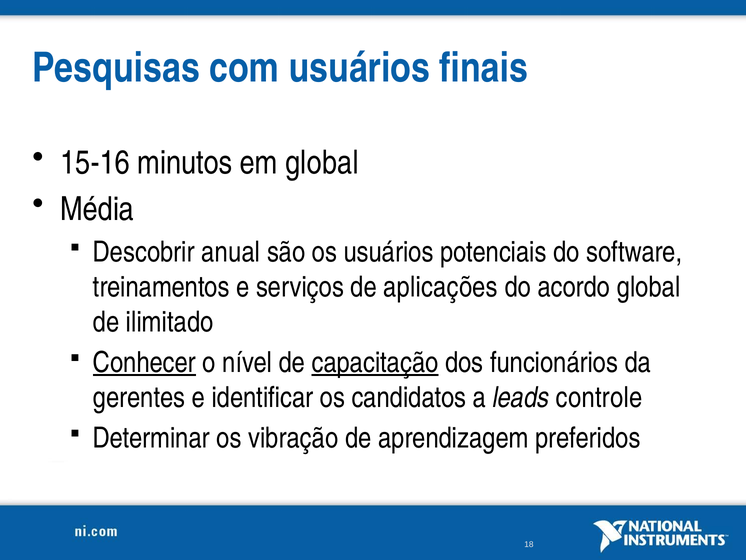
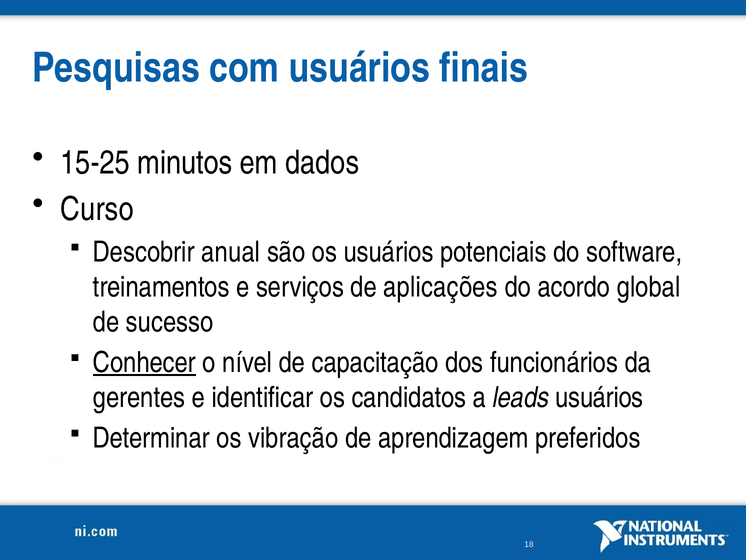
15-16: 15-16 -> 15-25 (95, 163)
em global: global -> dados (322, 163)
Média: Média -> Curso (97, 209)
ilimitado: ilimitado -> sucesso (170, 322)
capacitação underline: present -> none (375, 362)
leads controle: controle -> usuários (599, 397)
